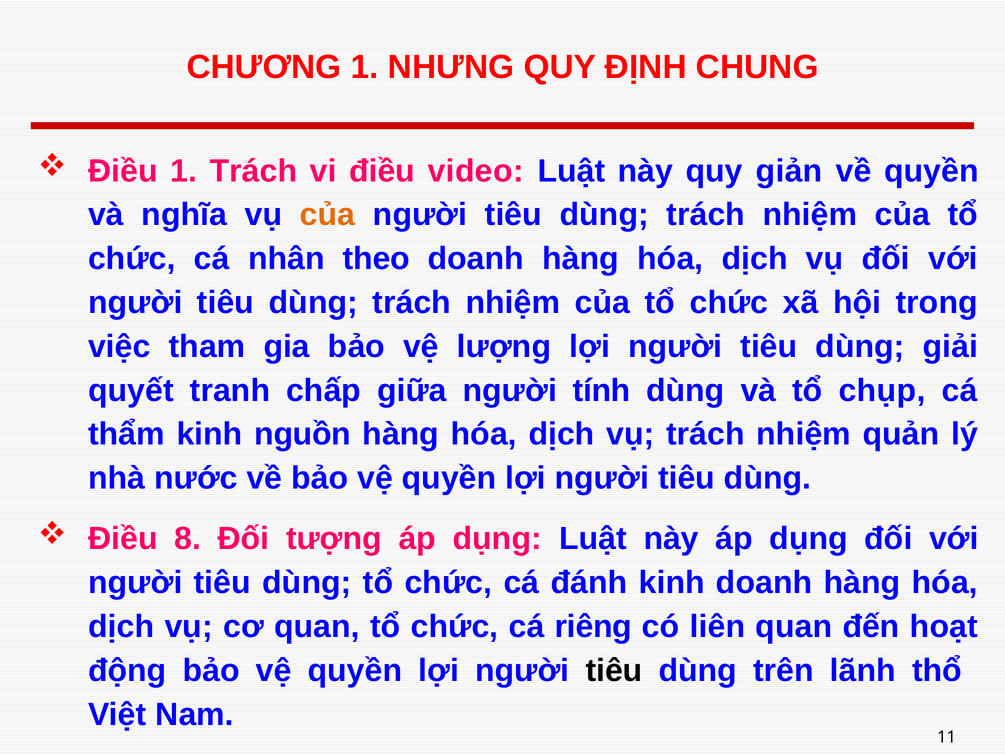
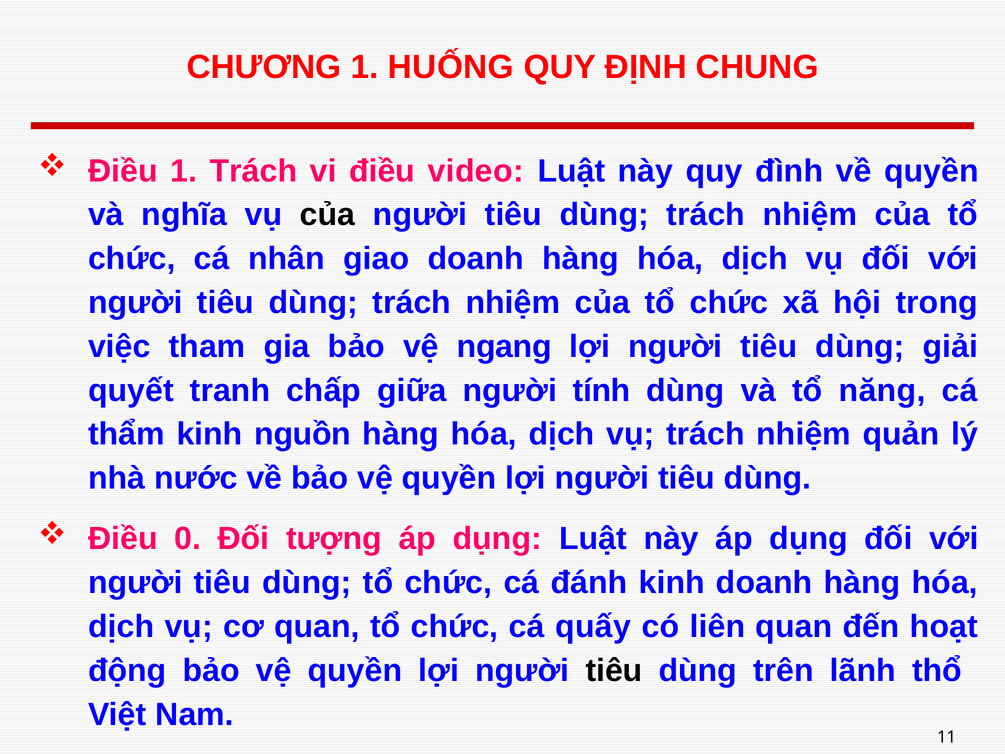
NHƯNG: NHƯNG -> HUỐNG (451, 67)
giản: giản -> đình (789, 171)
của colour: orange -> black (328, 215)
theo: theo -> giao (376, 259)
lượng: lượng -> ngang (504, 346)
chụp: chụp -> năng (882, 390)
8: 8 -> 0 (188, 539)
riêng: riêng -> quấy (593, 626)
